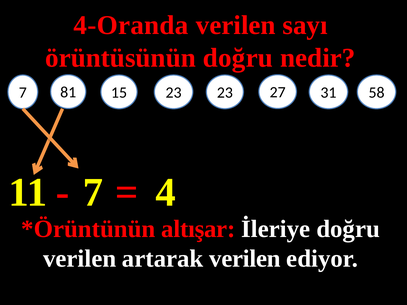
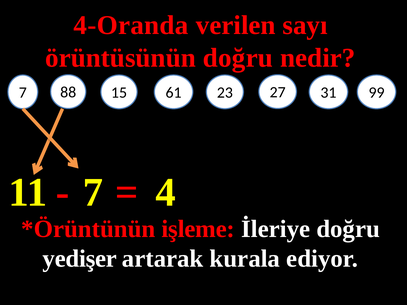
81: 81 -> 88 (68, 92)
15 23: 23 -> 61 (174, 93)
58: 58 -> 99 (377, 93)
altışar: altışar -> işleme (198, 229)
verilen: verilen -> yedişer (80, 259)
artarak verilen: verilen -> kurala (245, 259)
